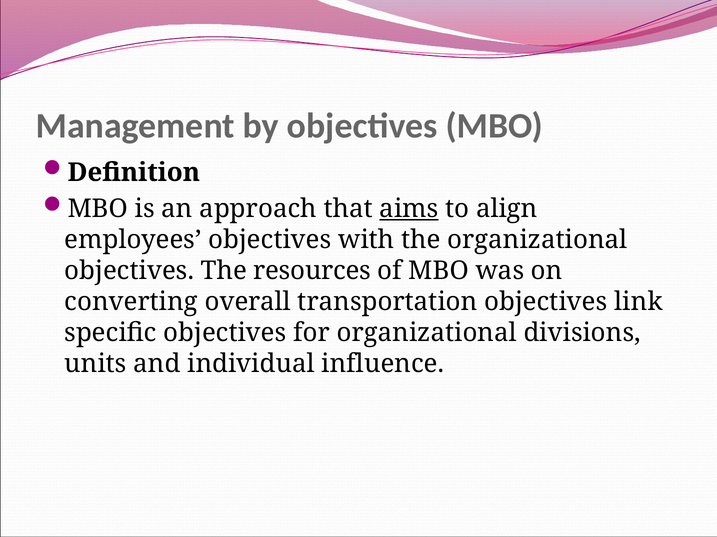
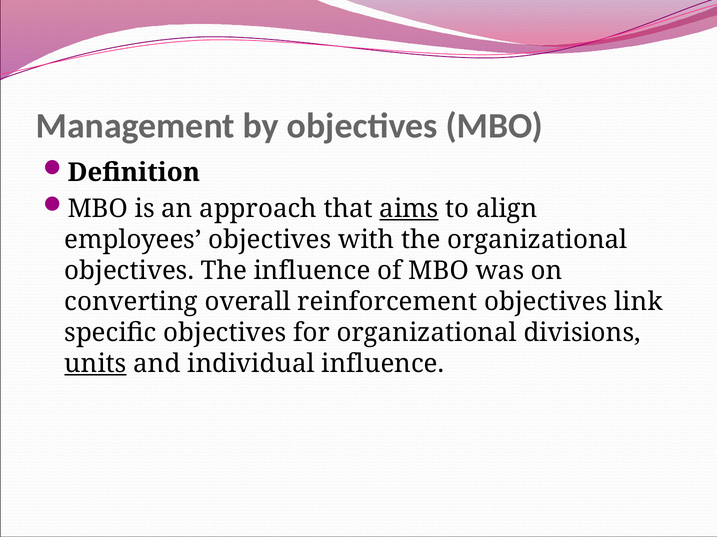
The resources: resources -> influence (312, 271)
transportation: transportation -> reinforcement (387, 302)
units underline: none -> present (96, 364)
